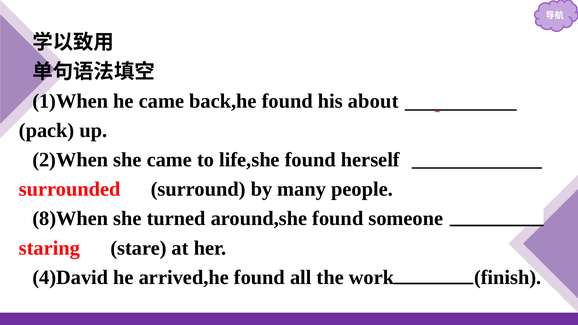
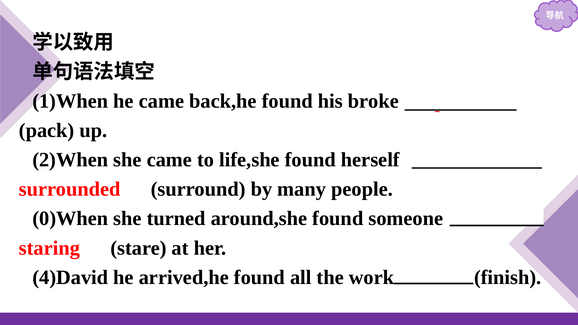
about: about -> broke (373, 101)
8)When: 8)When -> 0)When (70, 219)
